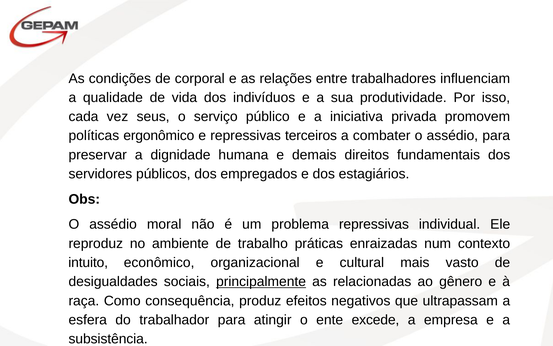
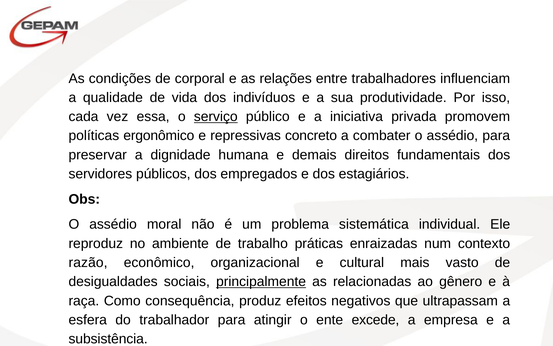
seus: seus -> essa (153, 117)
serviço underline: none -> present (216, 117)
terceiros: terceiros -> concreto (311, 136)
problema repressivas: repressivas -> sistemática (374, 224)
intuito: intuito -> razão (88, 262)
